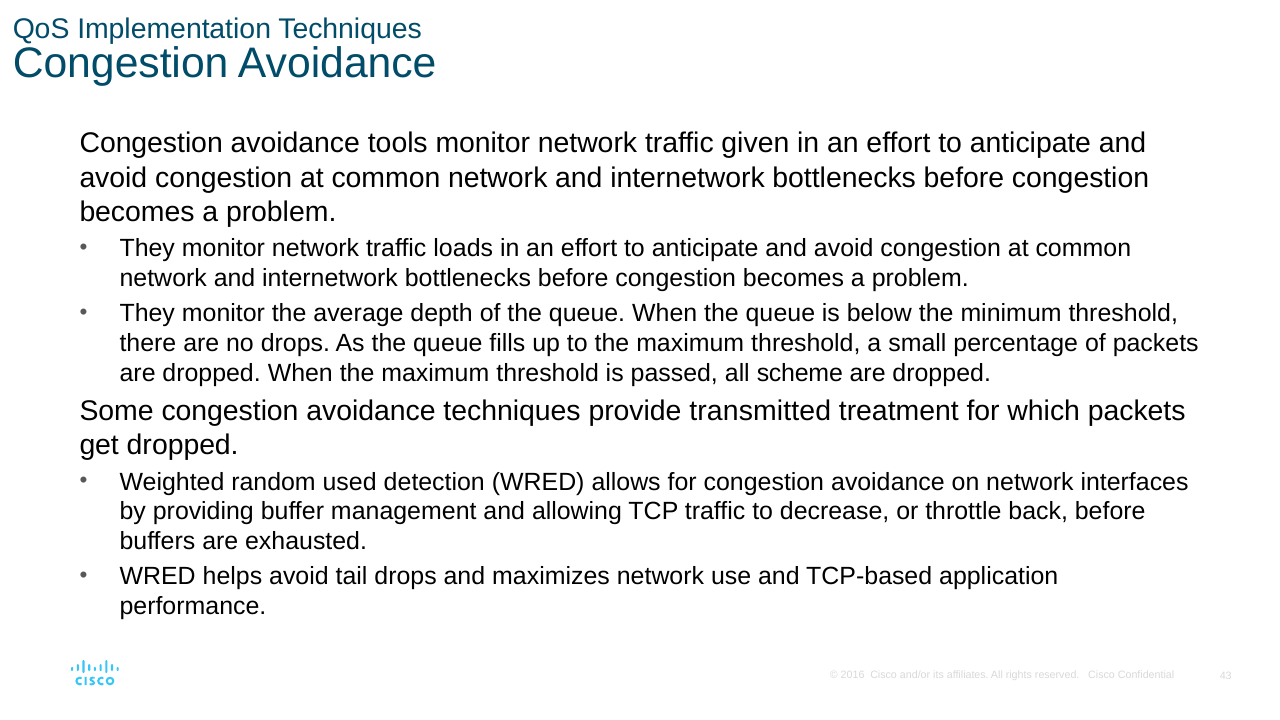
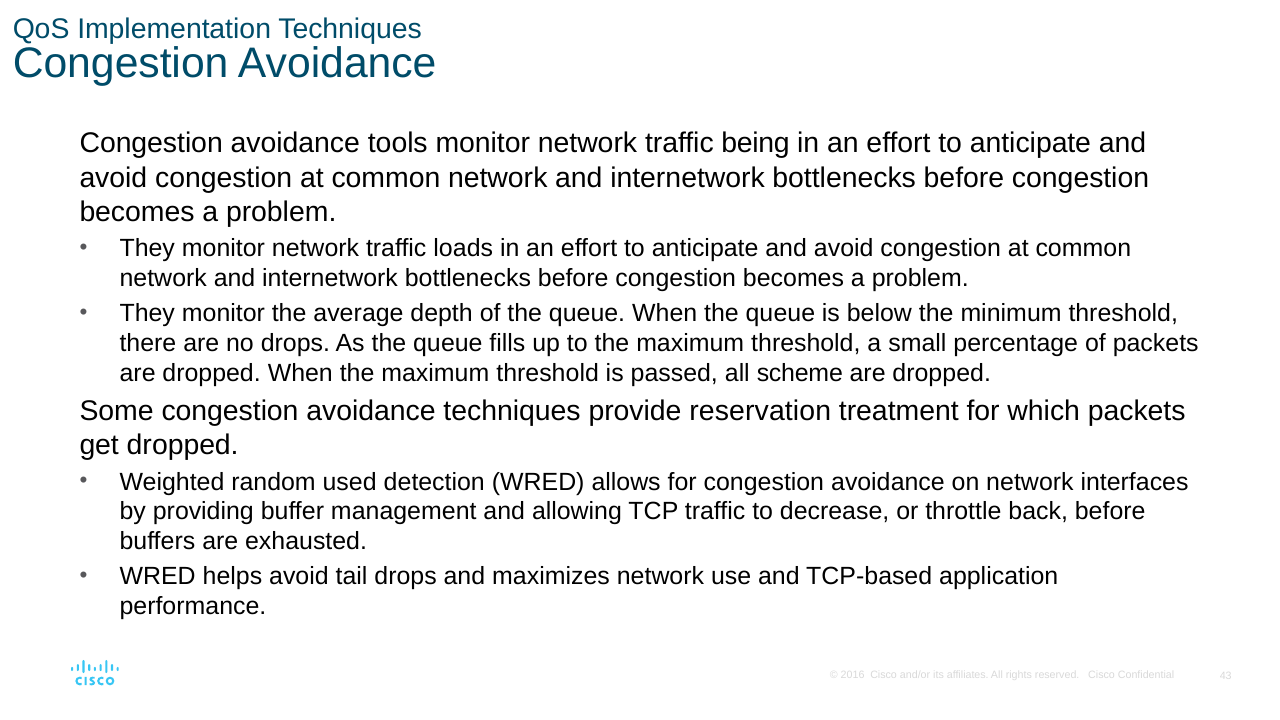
given: given -> being (756, 144)
transmitted: transmitted -> reservation (760, 411)
